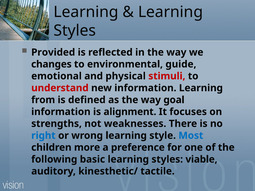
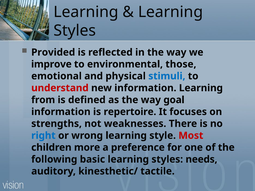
changes: changes -> improve (51, 64)
guide: guide -> those (181, 64)
stimuli colour: red -> blue (167, 76)
alignment: alignment -> repertoire (130, 112)
Most colour: blue -> red (191, 136)
viable: viable -> needs (201, 160)
